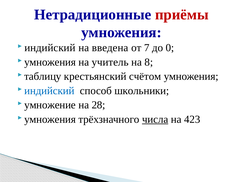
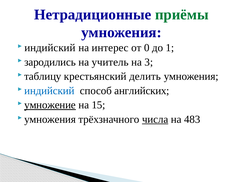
приёмы colour: red -> green (182, 15)
введена: введена -> интерес (110, 48)
7: 7 -> 0 (147, 48)
0: 0 -> 1 (170, 48)
умножения: умножения -> зародились (50, 62)
8: 8 -> 3 (149, 62)
счётом: счётом -> делить (145, 76)
школьники: школьники -> английских (142, 91)
умножение underline: none -> present (50, 105)
28: 28 -> 15 (98, 105)
423: 423 -> 483 (192, 119)
